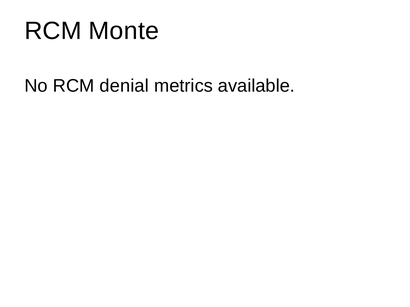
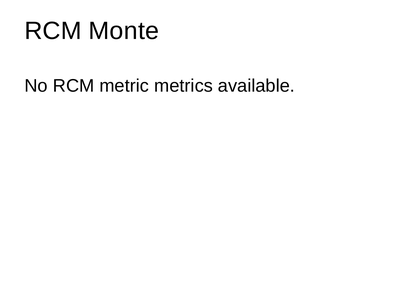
denial: denial -> metric (124, 86)
